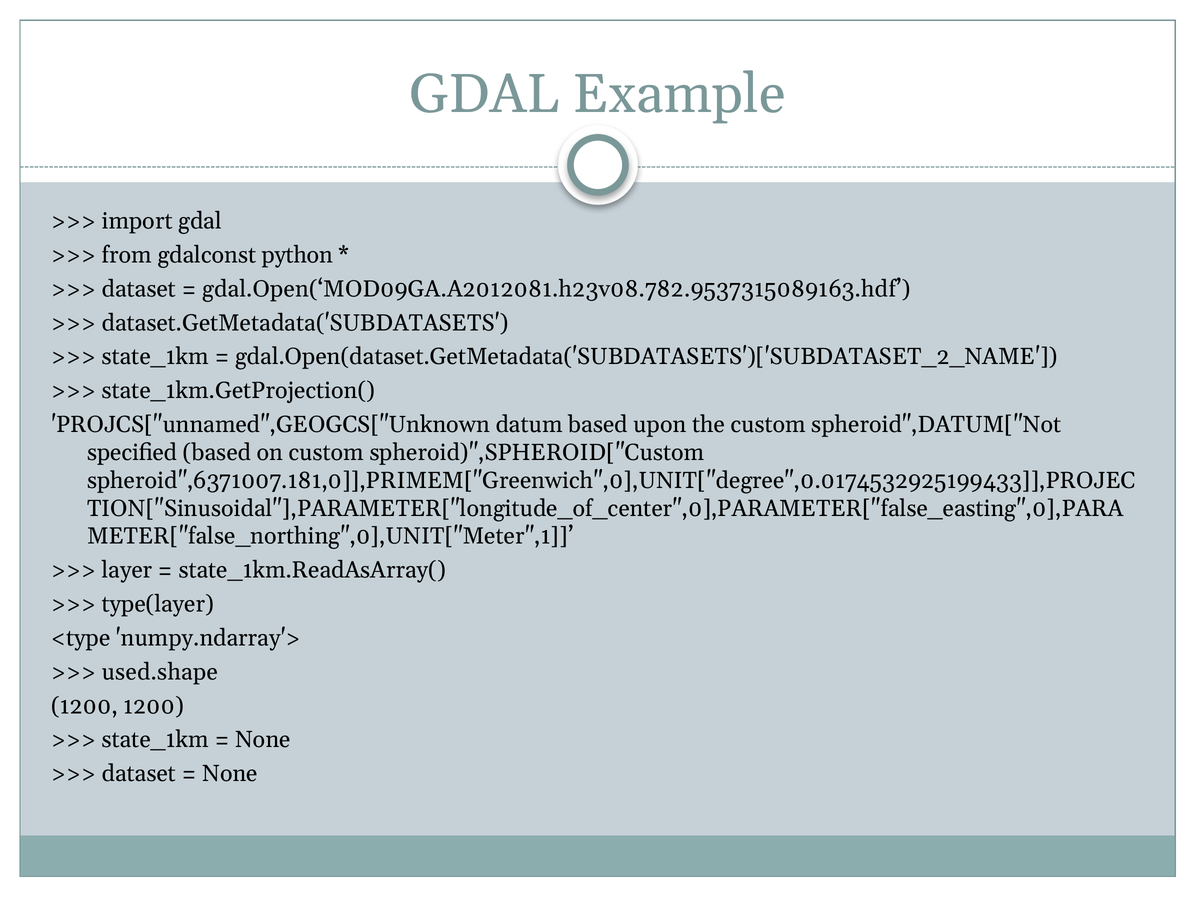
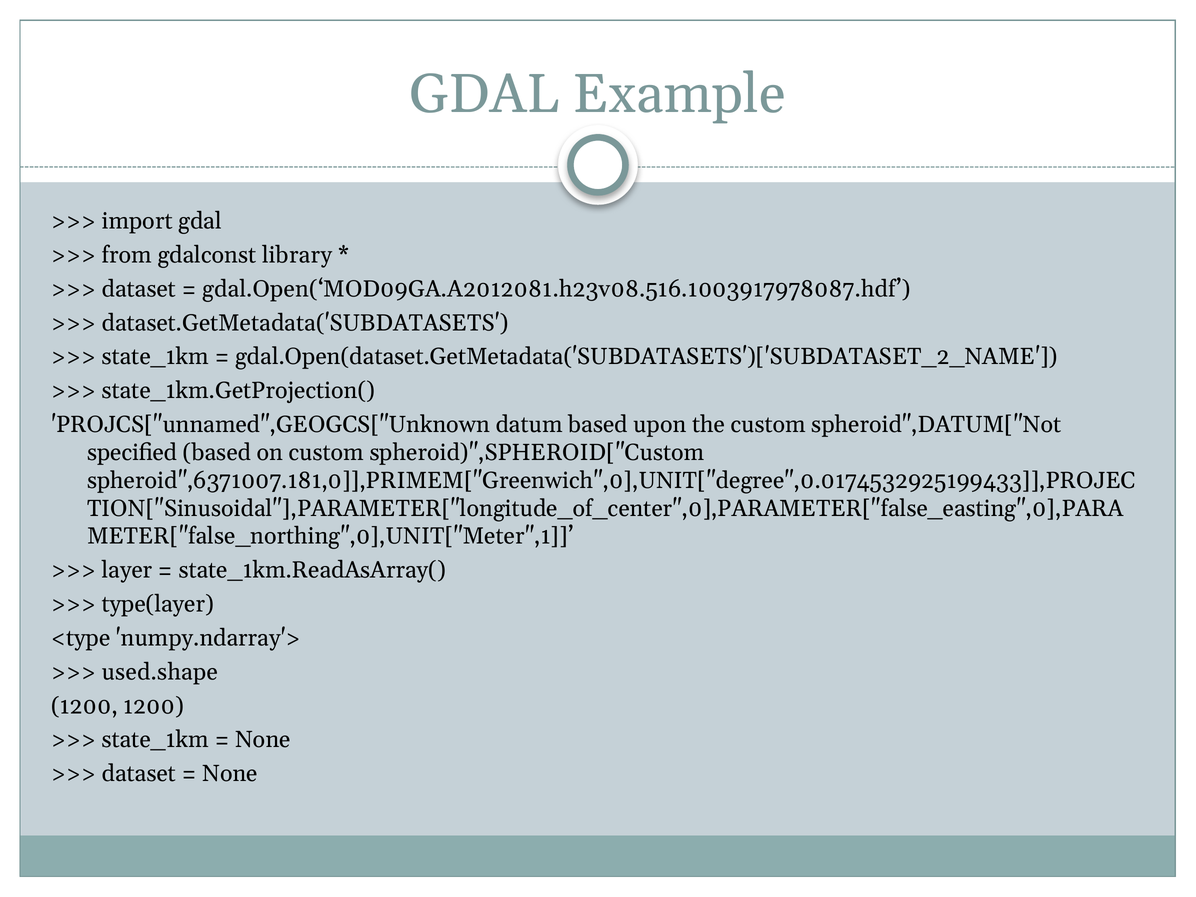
python: python -> library (297, 255)
gdal.Open(‘MOD09GA.A2012081.h23v08.782.9537315089163.hdf: gdal.Open(‘MOD09GA.A2012081.h23v08.782.9537315089163.hdf -> gdal.Open(‘MOD09GA.A2012081.h23v08.516.1003917978087.hdf (556, 289)
